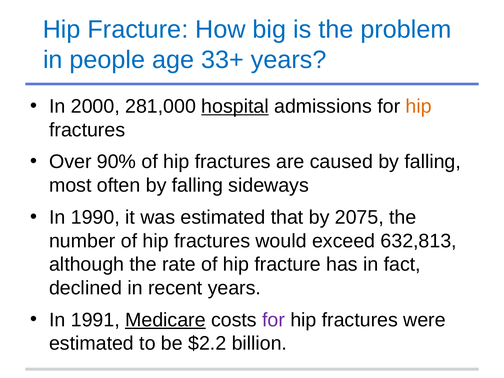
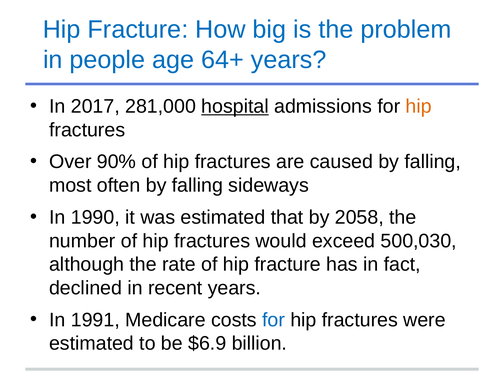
33+: 33+ -> 64+ (222, 60)
2000: 2000 -> 2017 (95, 106)
2075: 2075 -> 2058 (359, 217)
632,813: 632,813 -> 500,030 (419, 241)
Medicare underline: present -> none (165, 320)
for colour: purple -> blue (274, 320)
$2.2: $2.2 -> $6.9 (207, 343)
